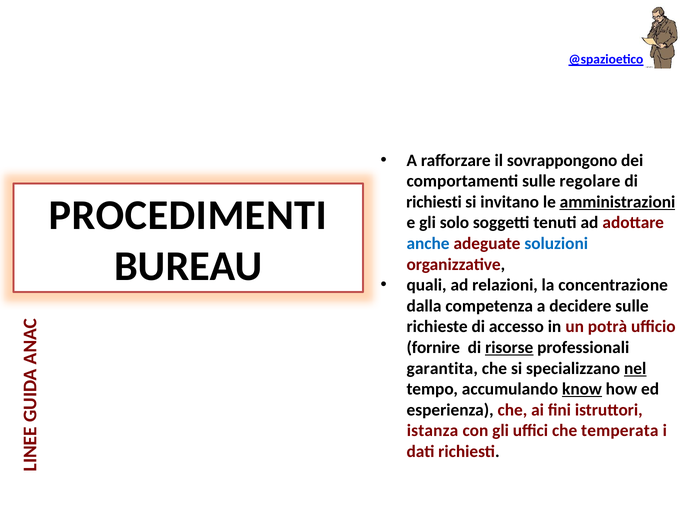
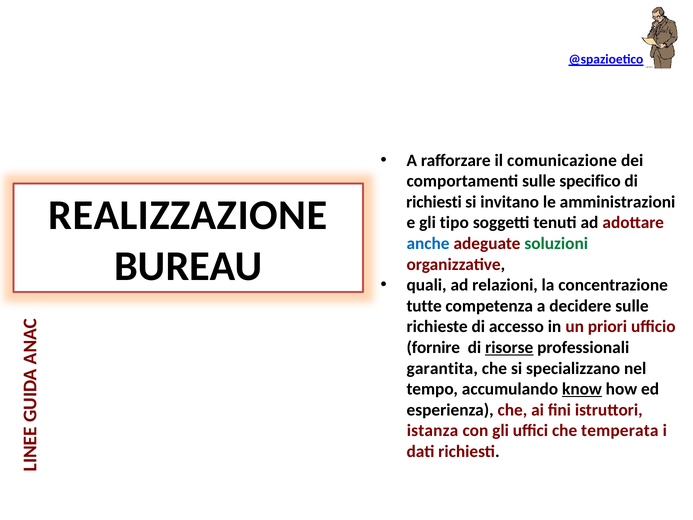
sovrappongono: sovrappongono -> comunicazione (562, 160)
regolare: regolare -> specifico (590, 181)
amministrazioni underline: present -> none (618, 202)
PROCEDIMENTI: PROCEDIMENTI -> REALIZZAZIONE (188, 215)
solo: solo -> tipo (454, 223)
soluzioni colour: blue -> green (556, 243)
dalla: dalla -> tutte (424, 306)
potrà: potrà -> priori (607, 327)
nel underline: present -> none (635, 368)
